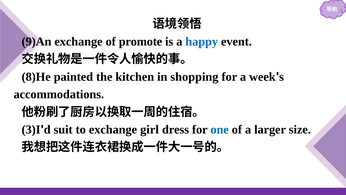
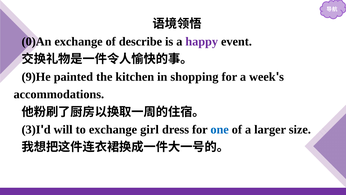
9)An: 9)An -> 0)An (36, 41)
promote: promote -> describe (140, 41)
happy colour: blue -> purple (202, 41)
8)He: 8)He -> 9)He (36, 77)
suit: suit -> will (63, 129)
